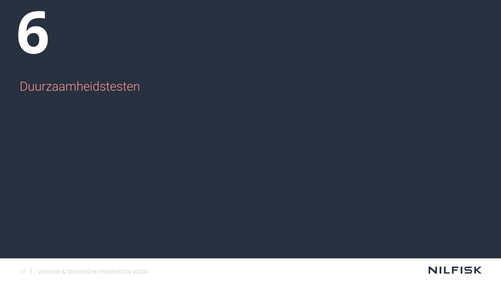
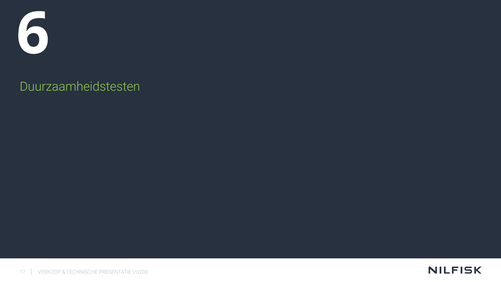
Duurzaamheidstesten colour: pink -> light green (80, 87)
